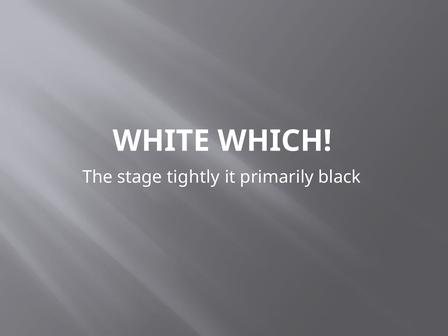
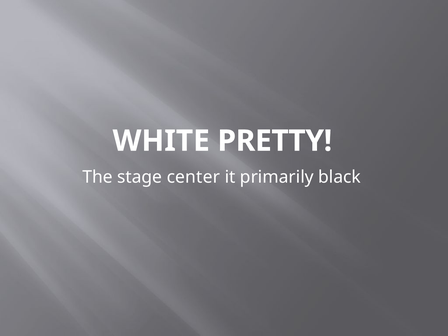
WHICH: WHICH -> PRETTY (275, 141)
tightly: tightly -> center (193, 177)
